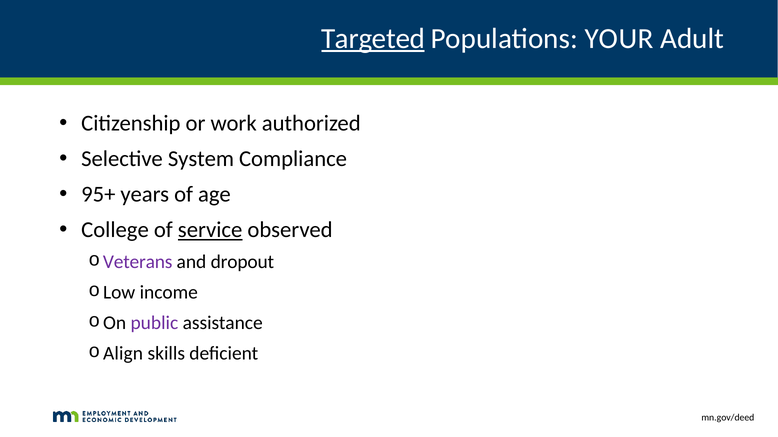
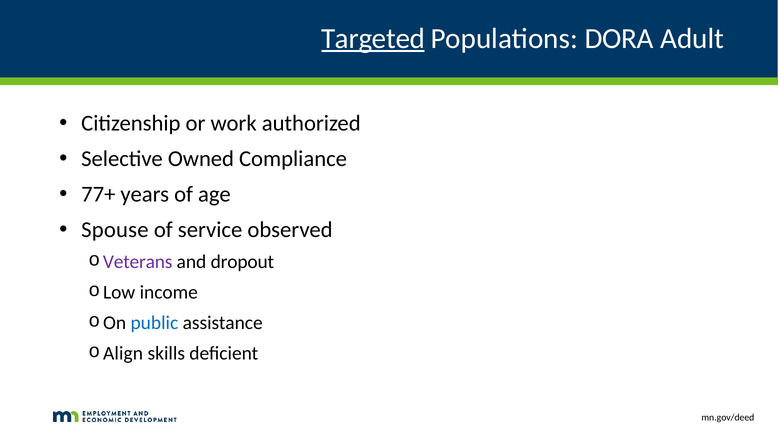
YOUR: YOUR -> DORA (619, 39)
System: System -> Owned (201, 159)
95+: 95+ -> 77+ (98, 195)
College: College -> Spouse (115, 230)
service underline: present -> none (210, 230)
public colour: purple -> blue (154, 323)
